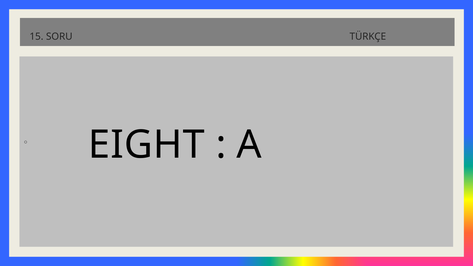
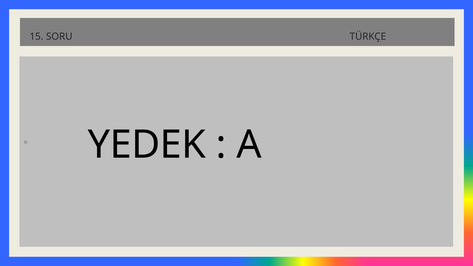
EIGHT: EIGHT -> YEDEK (147, 145)
